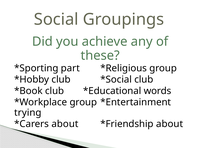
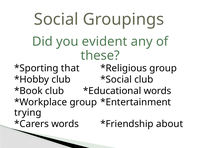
achieve: achieve -> evident (105, 42)
part: part -> that (70, 68)
about: about -> words (65, 124)
